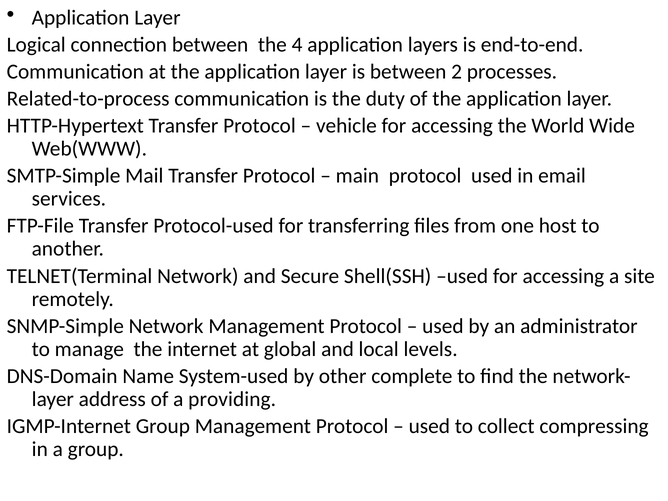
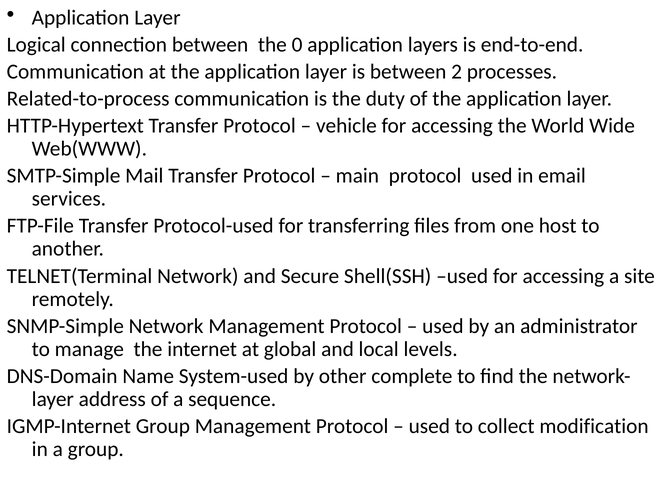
4: 4 -> 0 (297, 45)
providing: providing -> sequence (232, 399)
compressing: compressing -> modification (594, 426)
